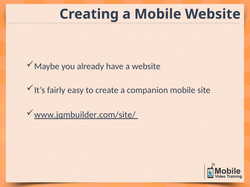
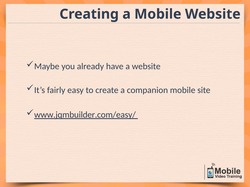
www.jqmbuilder.com/site/: www.jqmbuilder.com/site/ -> www.jqmbuilder.com/easy/ (85, 115)
